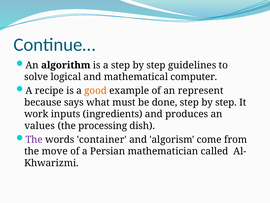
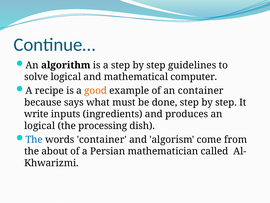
an represent: represent -> container (201, 90)
work: work -> write (36, 114)
values: values -> logical (40, 126)
The colour: purple -> blue (34, 139)
move: move -> about (55, 151)
